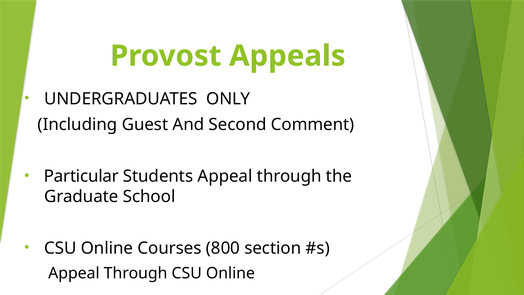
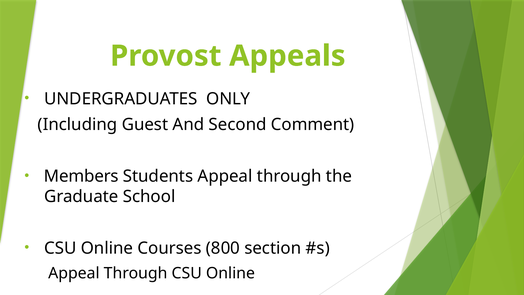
Particular: Particular -> Members (81, 176)
